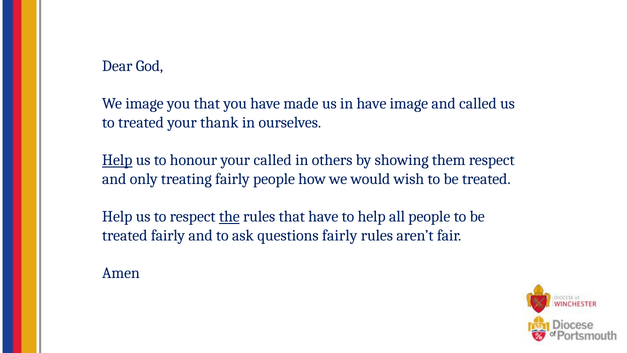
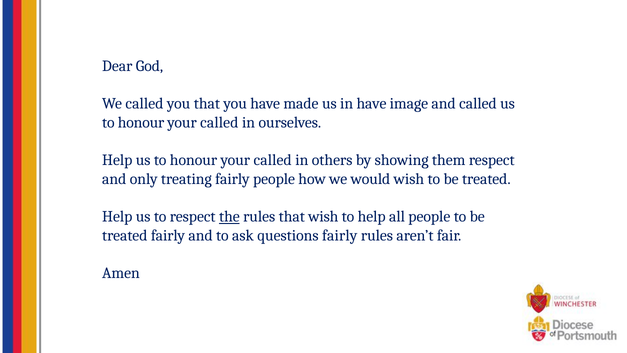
We image: image -> called (144, 104)
treated: treated -> honour (141, 122)
thank: thank -> called (219, 122)
Help underline: present -> none (117, 160)
that have: have -> wish (323, 216)
